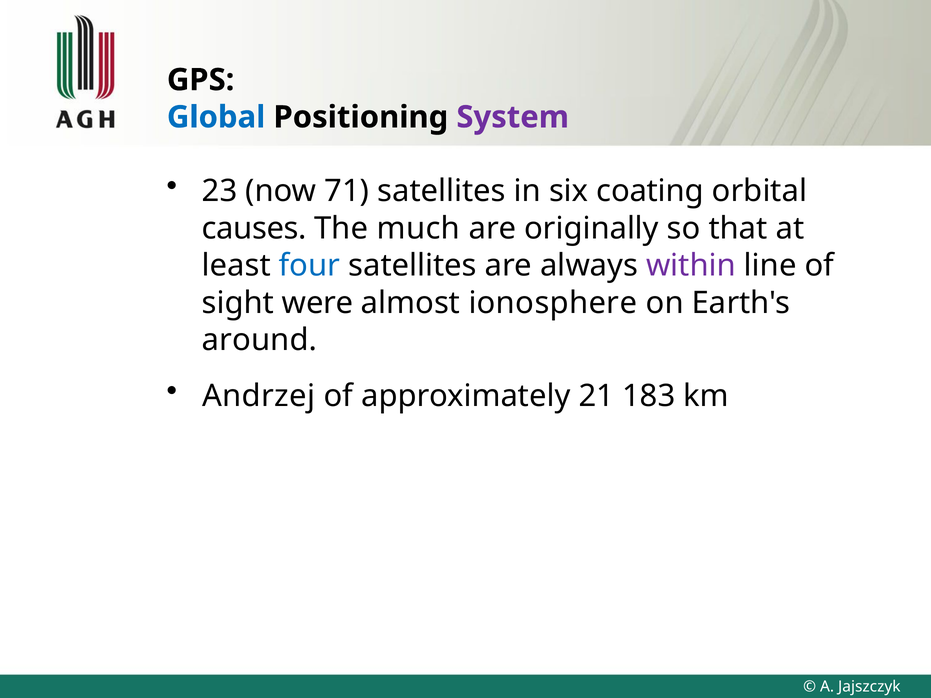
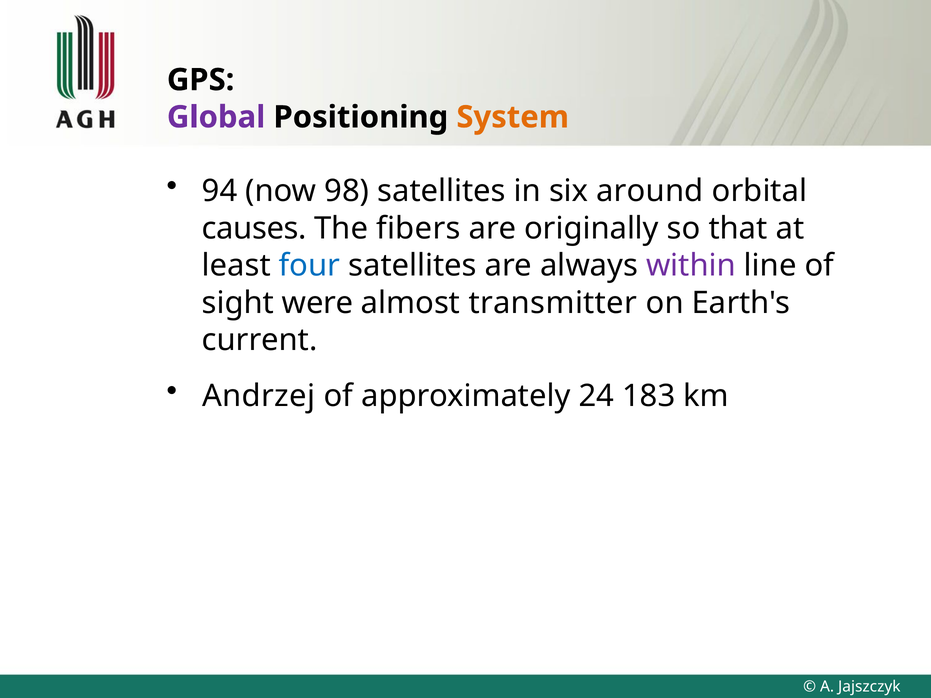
Global colour: blue -> purple (216, 117)
System colour: purple -> orange (513, 117)
23: 23 -> 94 (220, 191)
71: 71 -> 98 (347, 191)
coating: coating -> around (650, 191)
much: much -> fibers (418, 229)
ionosphere: ionosphere -> transmitter (553, 303)
around: around -> current (260, 340)
21: 21 -> 24 (596, 396)
